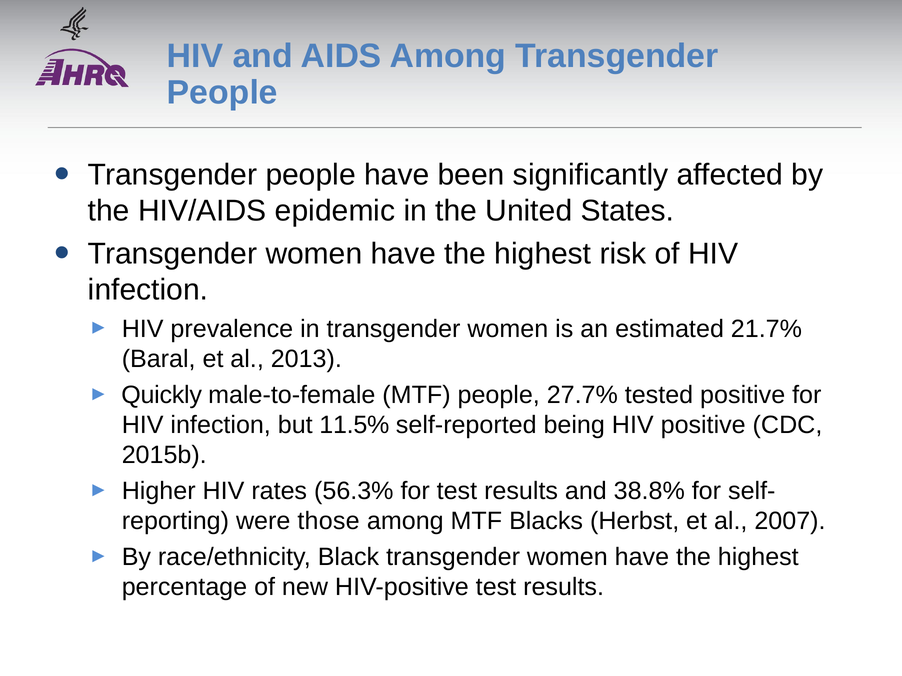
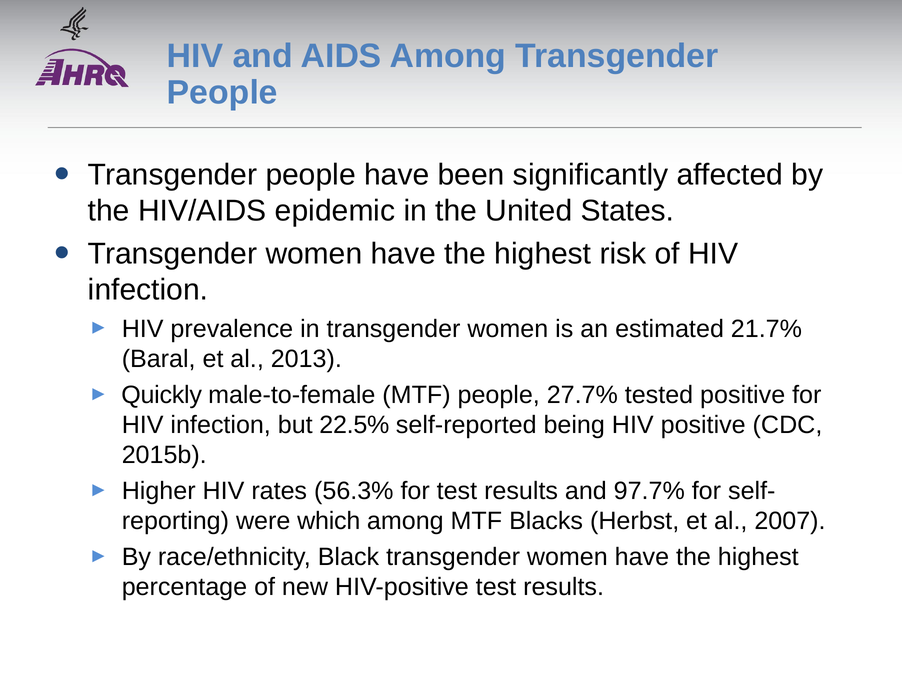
11.5%: 11.5% -> 22.5% (354, 425)
38.8%: 38.8% -> 97.7% (649, 491)
those: those -> which (329, 521)
